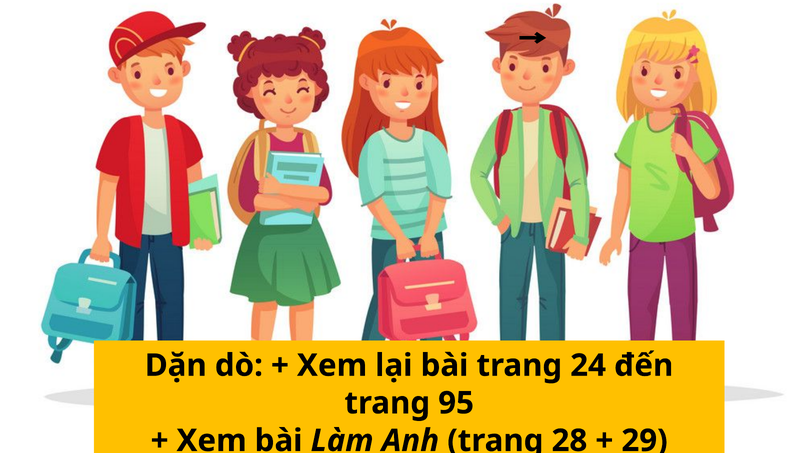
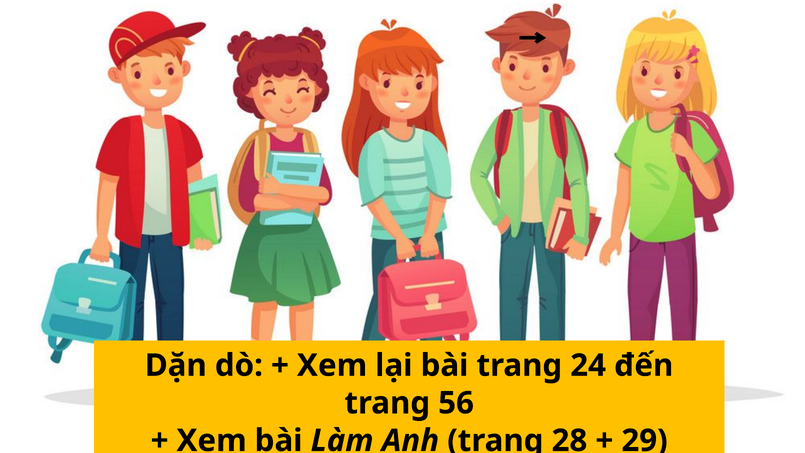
95: 95 -> 56 (456, 403)
